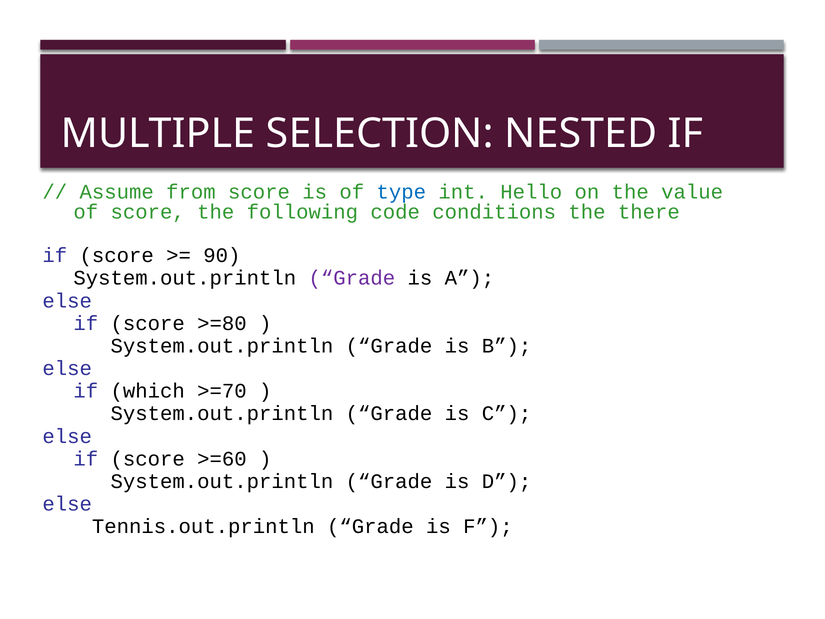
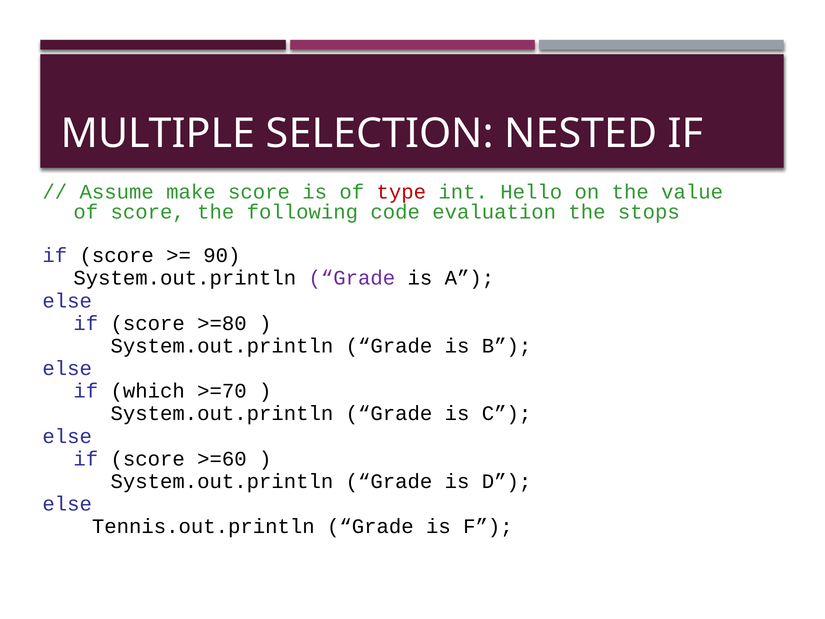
from: from -> make (191, 192)
type colour: blue -> red (401, 192)
conditions: conditions -> evaluation (494, 212)
there: there -> stops (649, 212)
